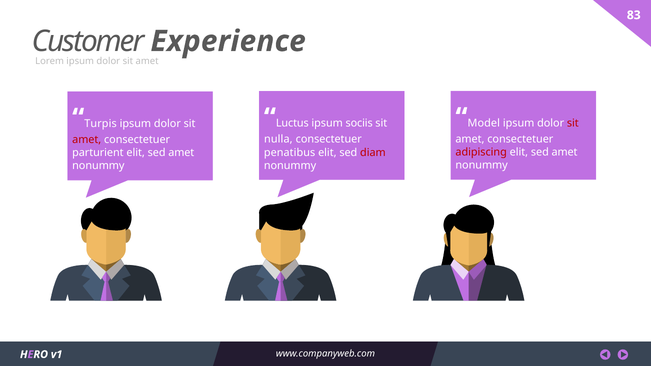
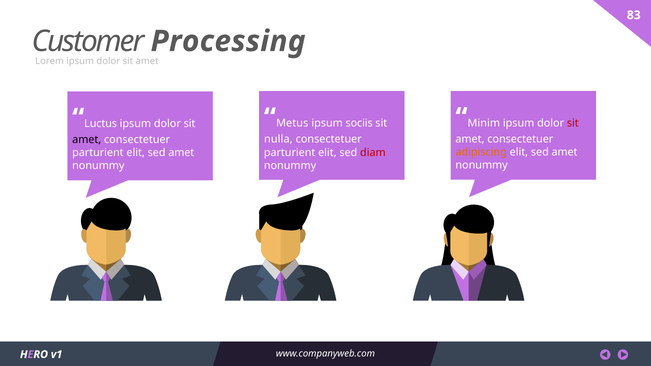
Experience: Experience -> Processing (228, 41)
Model: Model -> Minim (484, 123)
Luctus: Luctus -> Metus (292, 123)
Turpis: Turpis -> Luctus (101, 124)
amet colour: red -> black (87, 140)
adipiscing colour: red -> orange (481, 152)
penatibus: penatibus -> parturient (290, 153)
